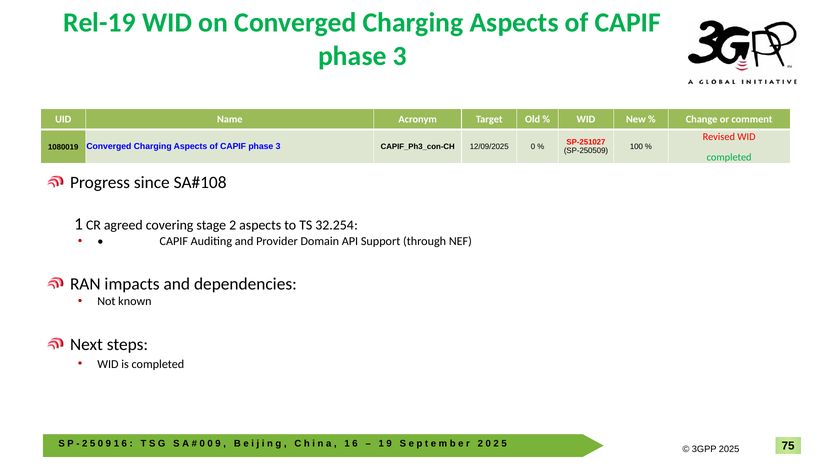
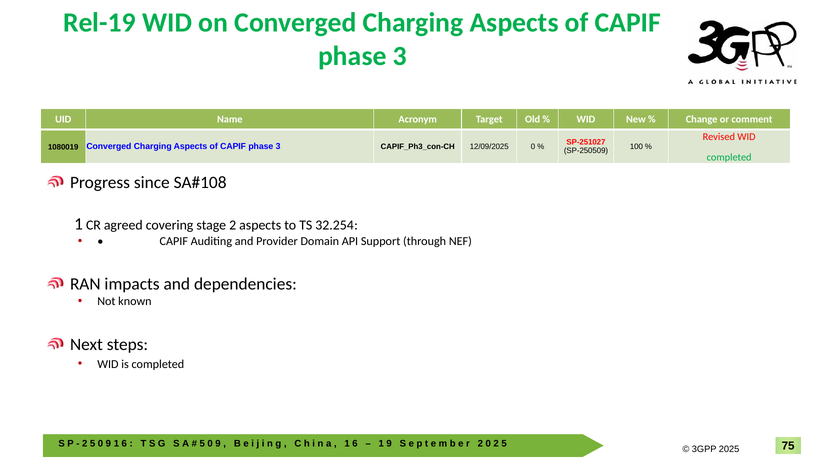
0: 0 -> 5 (202, 444)
